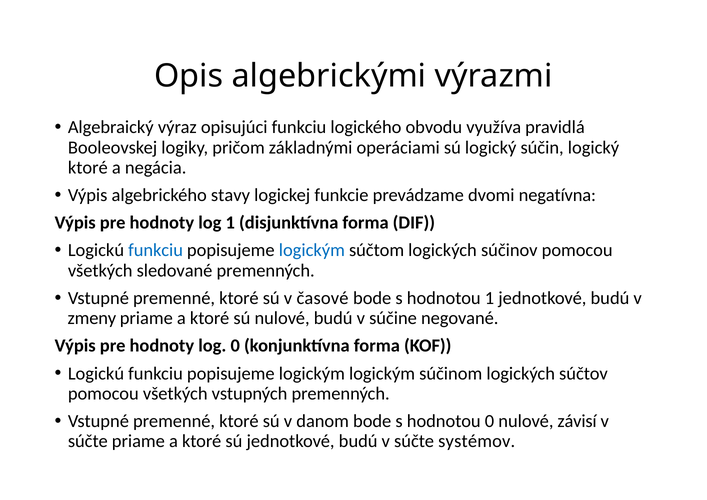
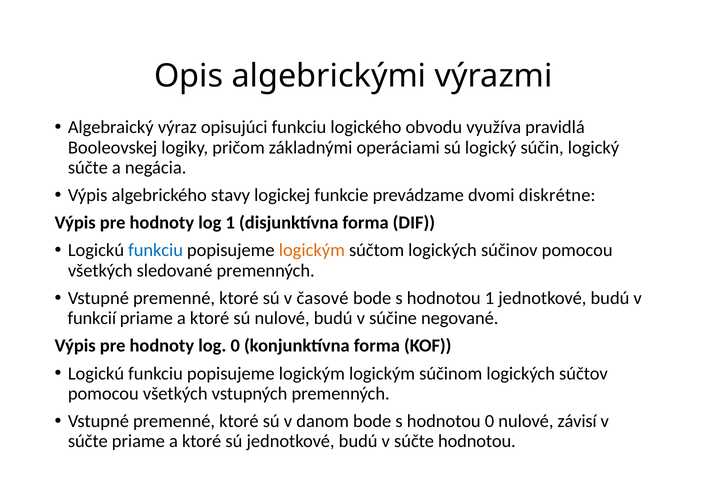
ktoré: ktoré -> súčte (88, 168)
negatívna: negatívna -> diskrétne (557, 195)
logickým colour: blue -> orange (312, 251)
zmeny: zmeny -> funkcií (92, 319)
súčte systémov: systémov -> hodnotou (477, 442)
